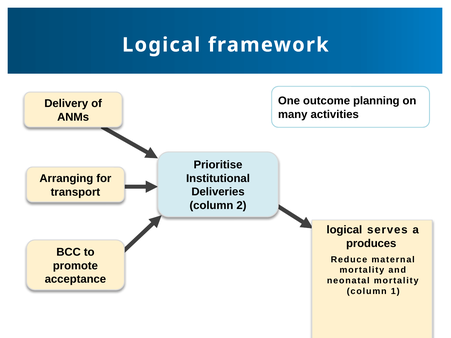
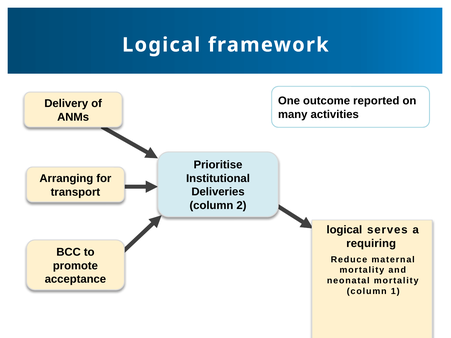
planning: planning -> reported (376, 101)
produces: produces -> requiring (371, 244)
